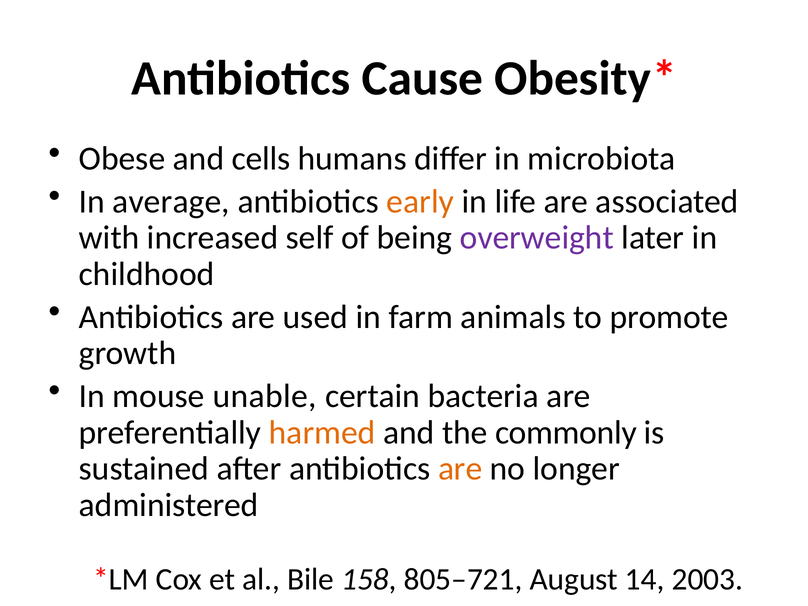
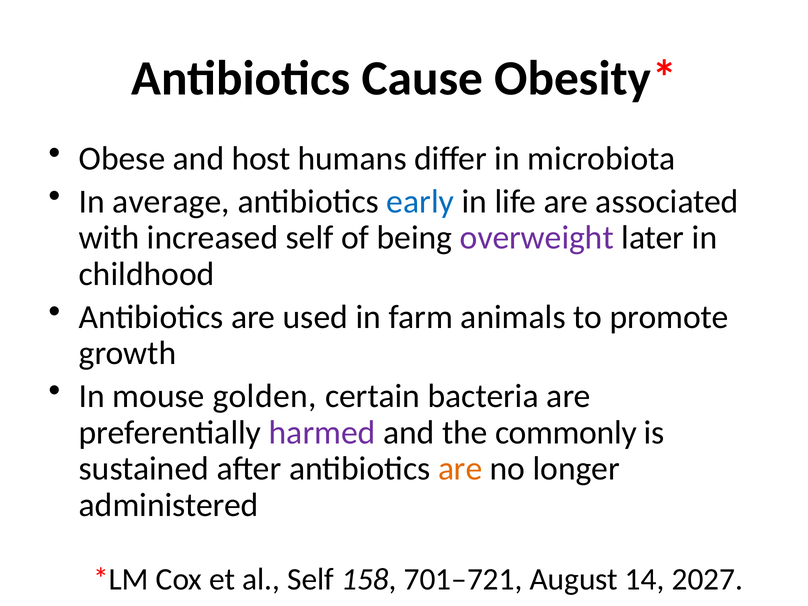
cells: cells -> host (261, 159)
early colour: orange -> blue (420, 201)
unable: unable -> golden (265, 396)
harmed colour: orange -> purple (322, 432)
al Bile: Bile -> Self (311, 579)
805–721: 805–721 -> 701–721 (463, 579)
2003: 2003 -> 2027 (707, 579)
